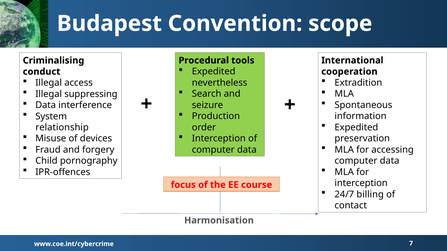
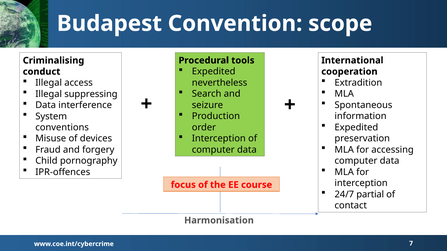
relationship: relationship -> conventions (62, 128)
billing: billing -> partial (370, 195)
